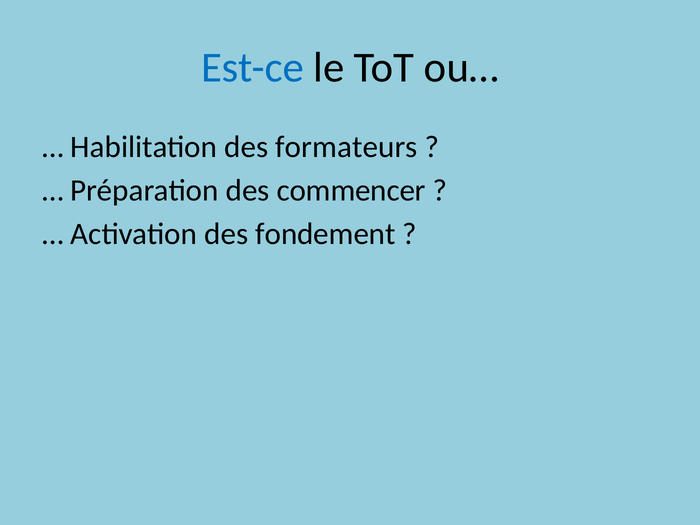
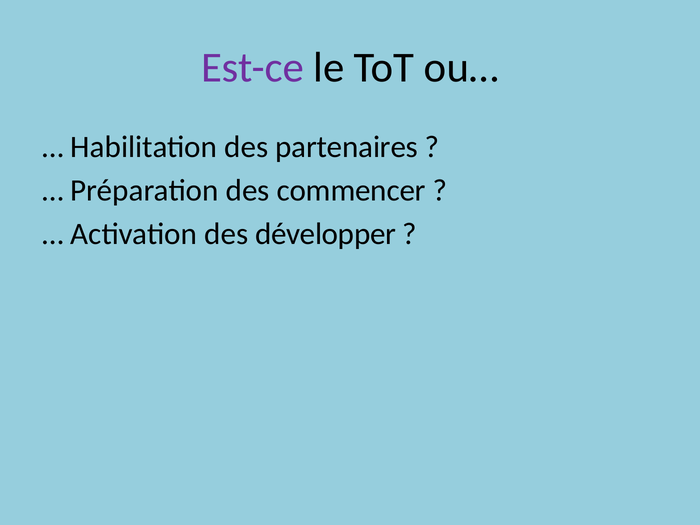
Est-ce colour: blue -> purple (252, 68)
formateurs: formateurs -> partenaires (347, 147)
fondement: fondement -> développer (326, 234)
